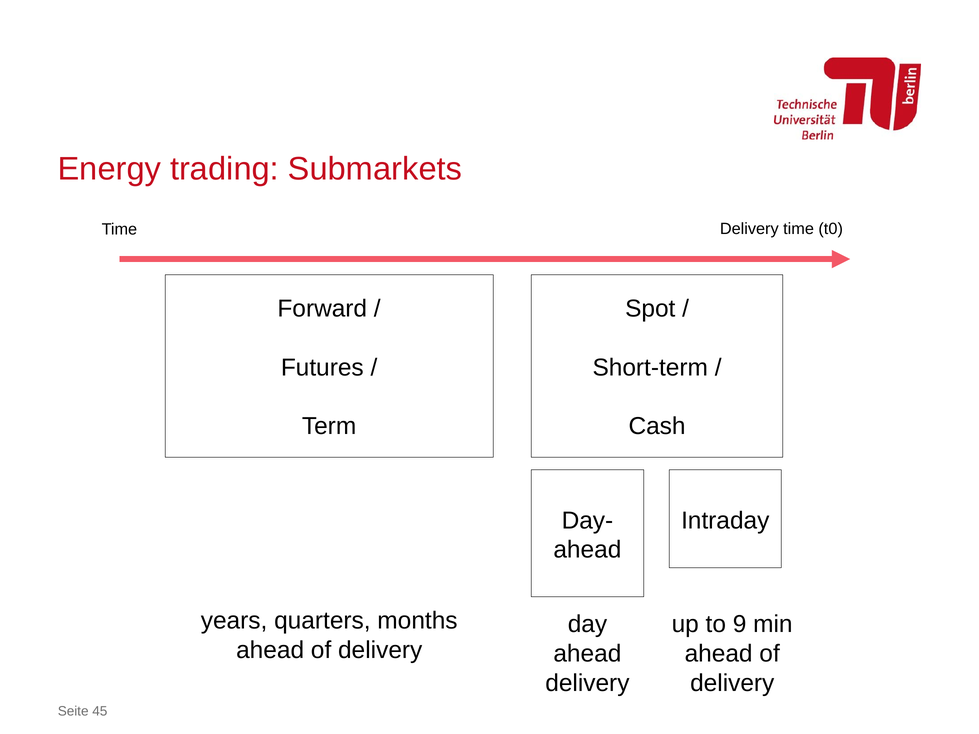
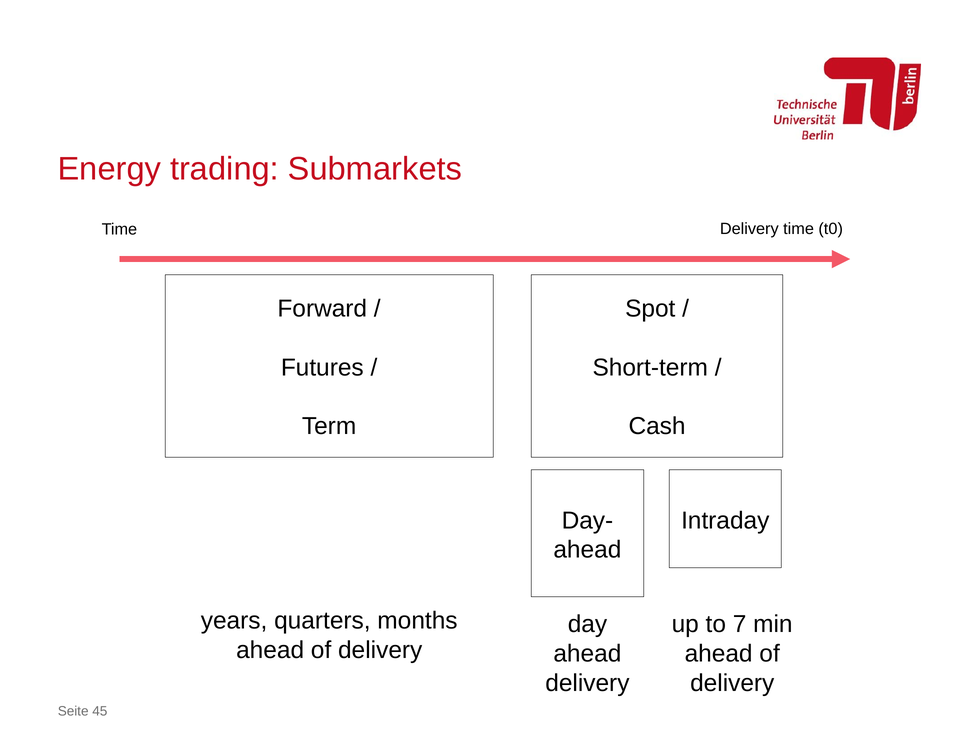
9: 9 -> 7 (740, 624)
